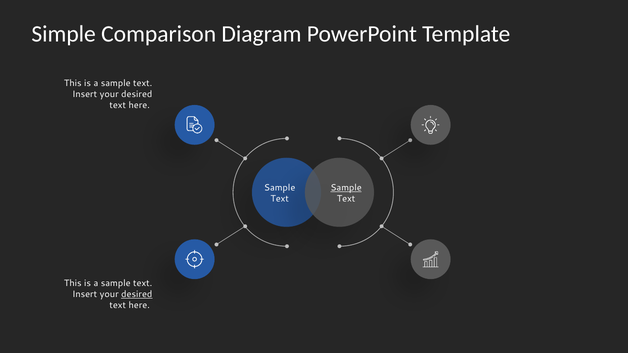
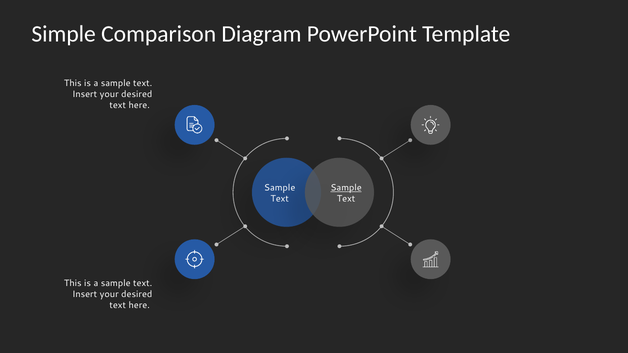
desired underline: present -> none (137, 295)
